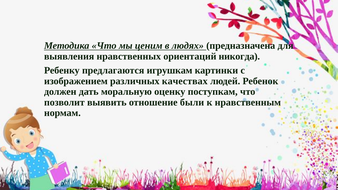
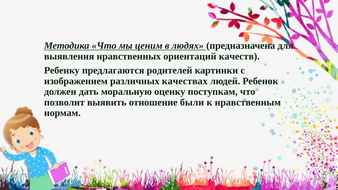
никогда: никогда -> качеств (239, 56)
игрушкам: игрушкам -> родителей (170, 70)
